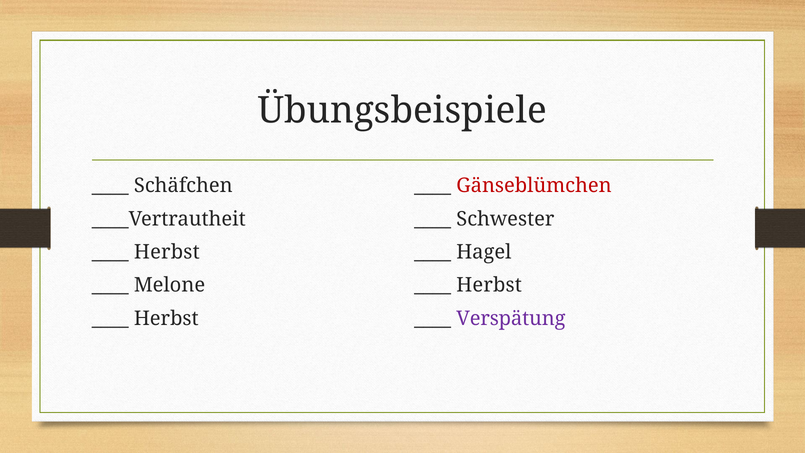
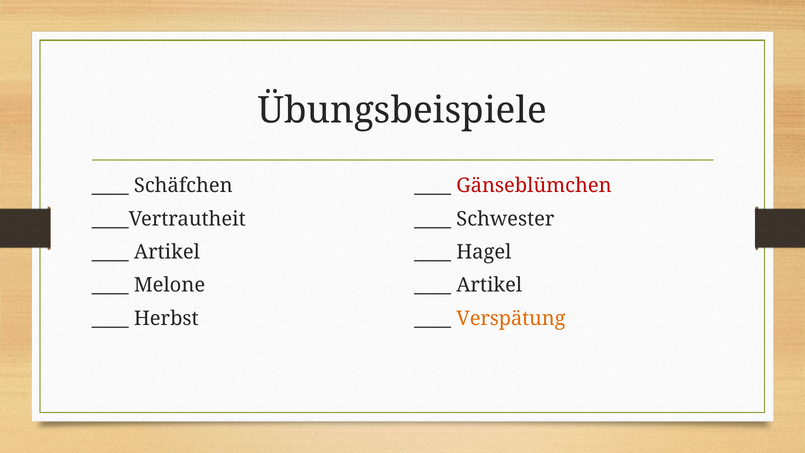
Herbst: Herbst -> Artikel (167, 252)
Herbst: Herbst -> Artikel (489, 285)
Verspätung colour: purple -> orange (511, 318)
